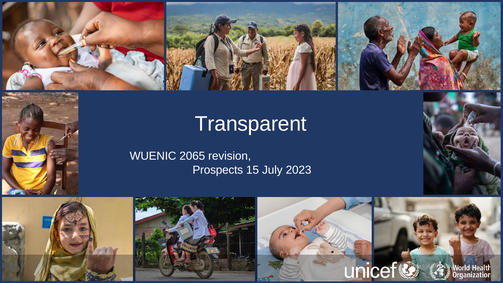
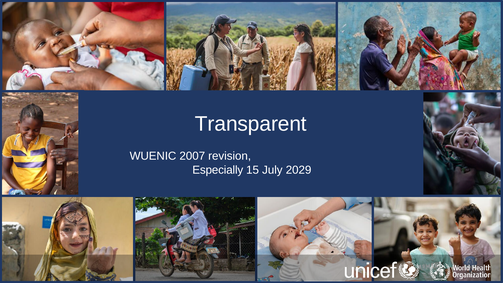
2065: 2065 -> 2007 (192, 156)
Prospects: Prospects -> Especially (218, 170)
2023: 2023 -> 2029 (299, 170)
